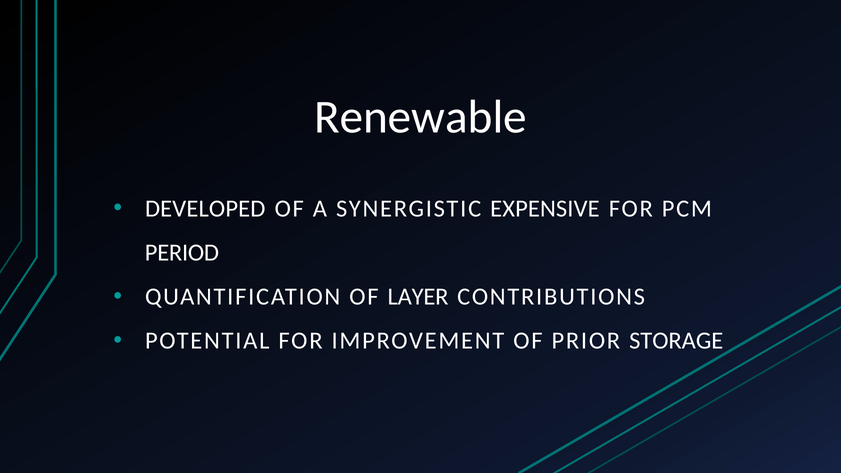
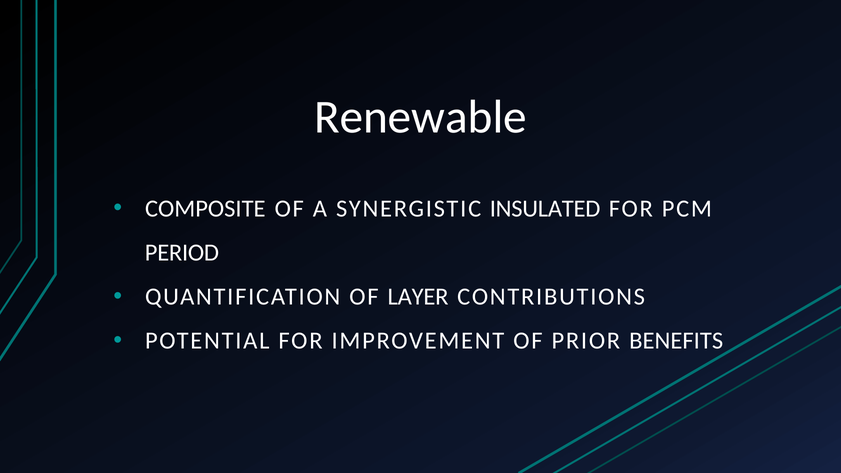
DEVELOPED: DEVELOPED -> COMPOSITE (205, 209)
EXPENSIVE: EXPENSIVE -> INSULATED (545, 209)
STORAGE: STORAGE -> BENEFITS (676, 341)
